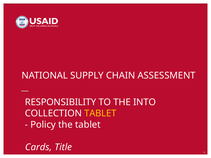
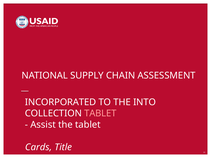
RESPONSIBILITY: RESPONSIBILITY -> INCORPORATED (61, 102)
TABLET colour: yellow -> pink (100, 114)
Policy: Policy -> Assist (43, 125)
